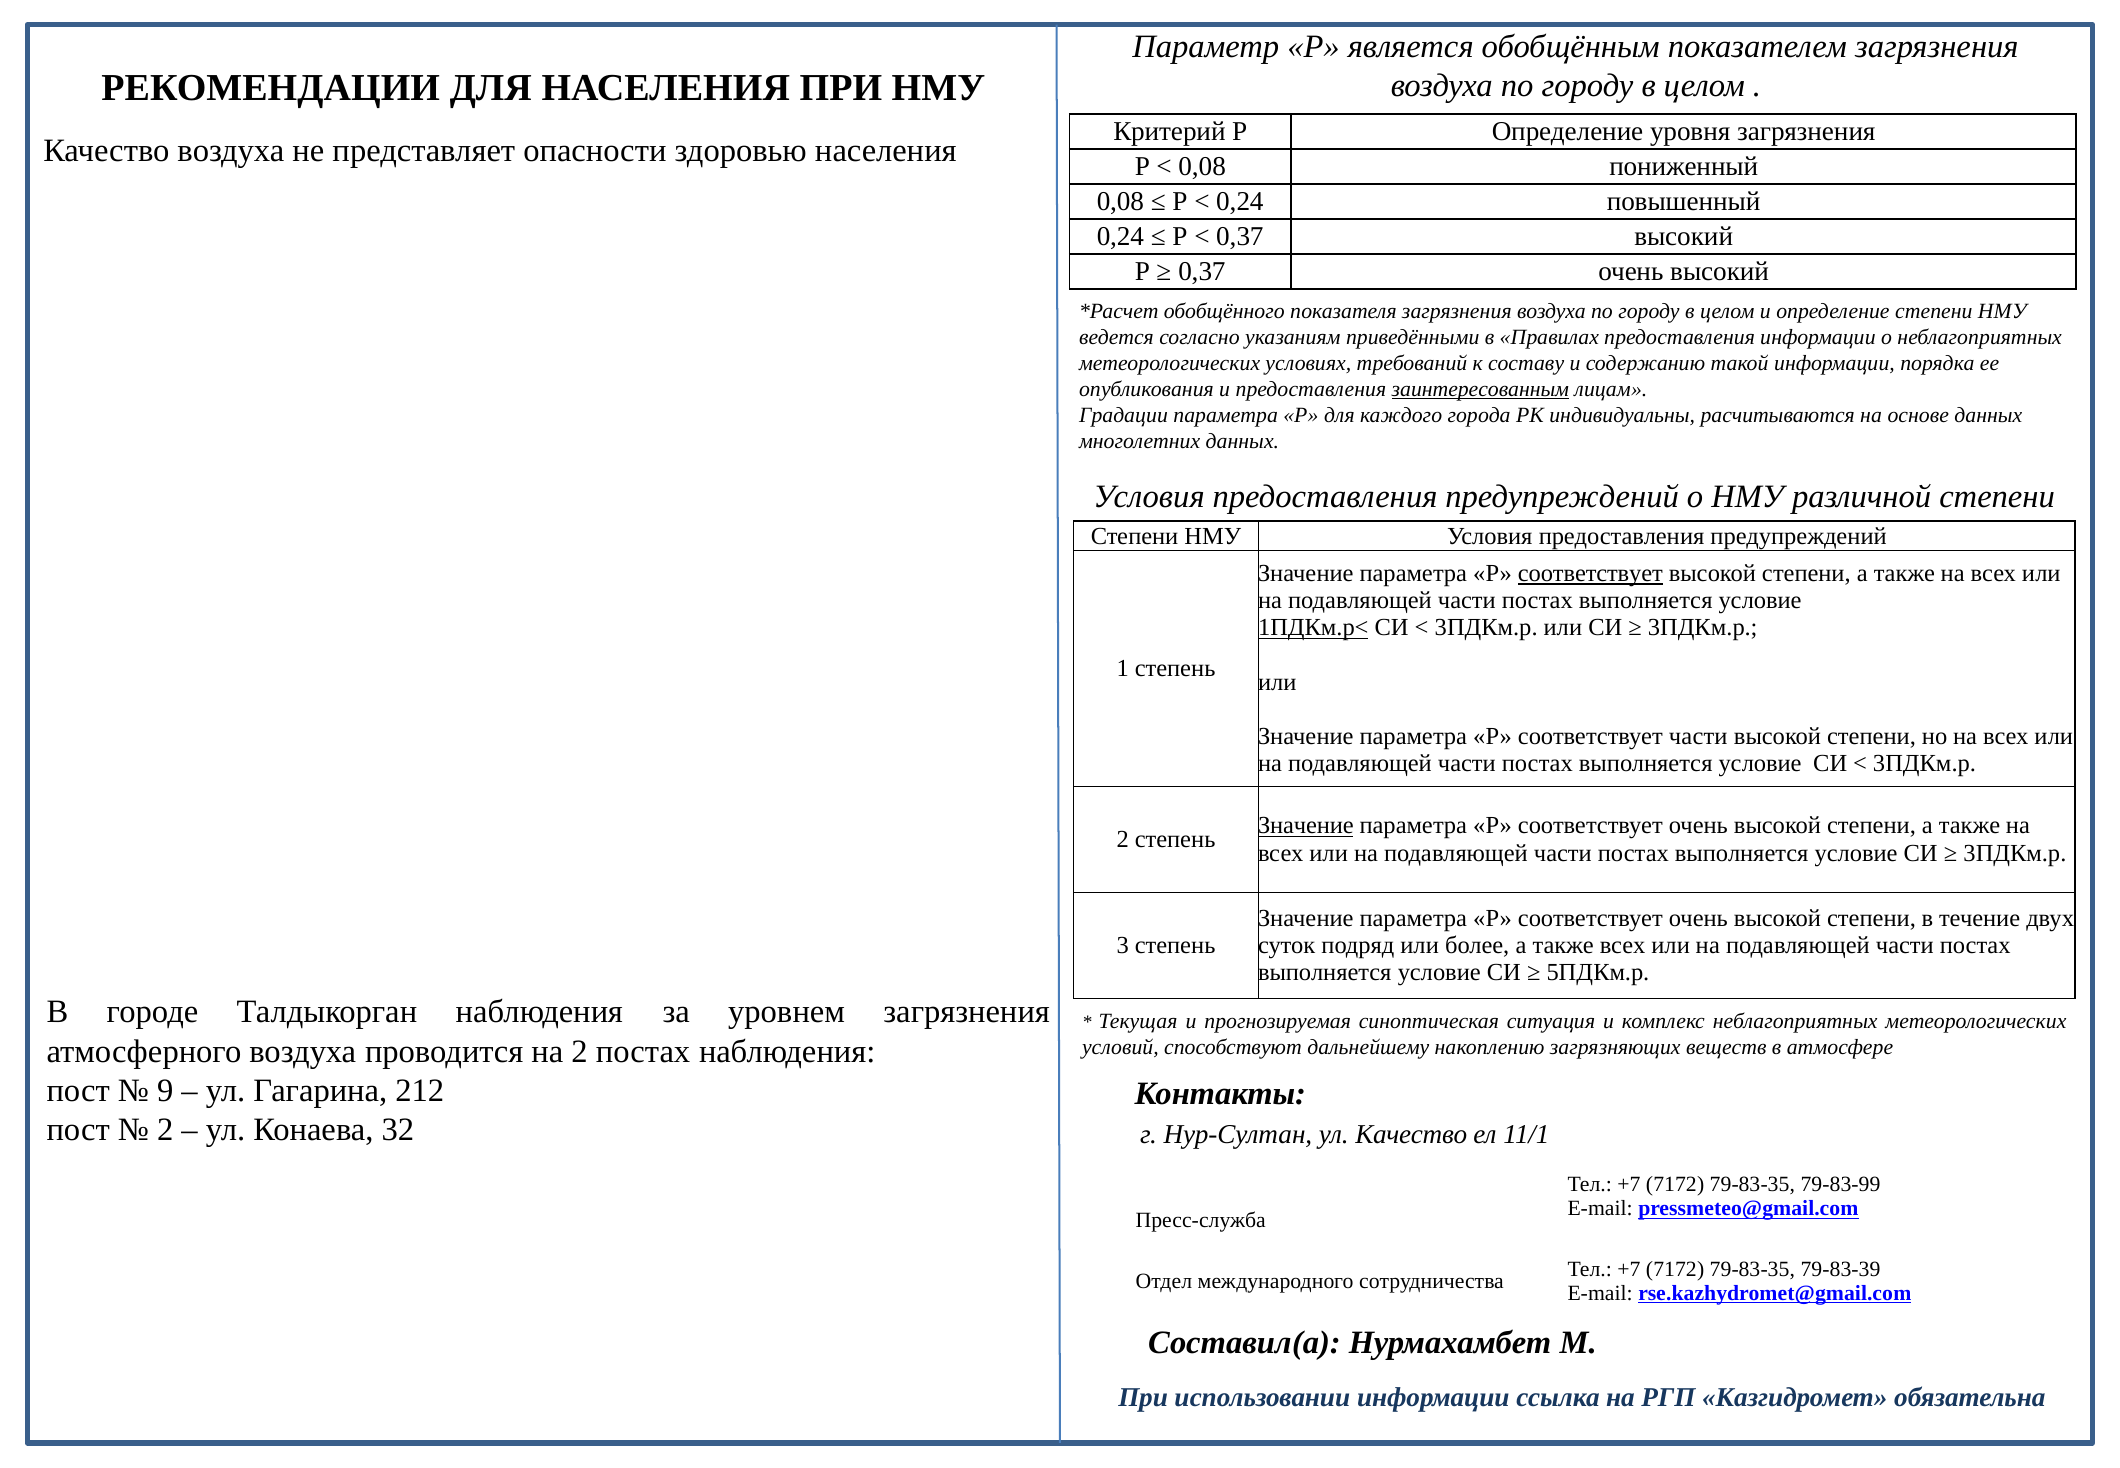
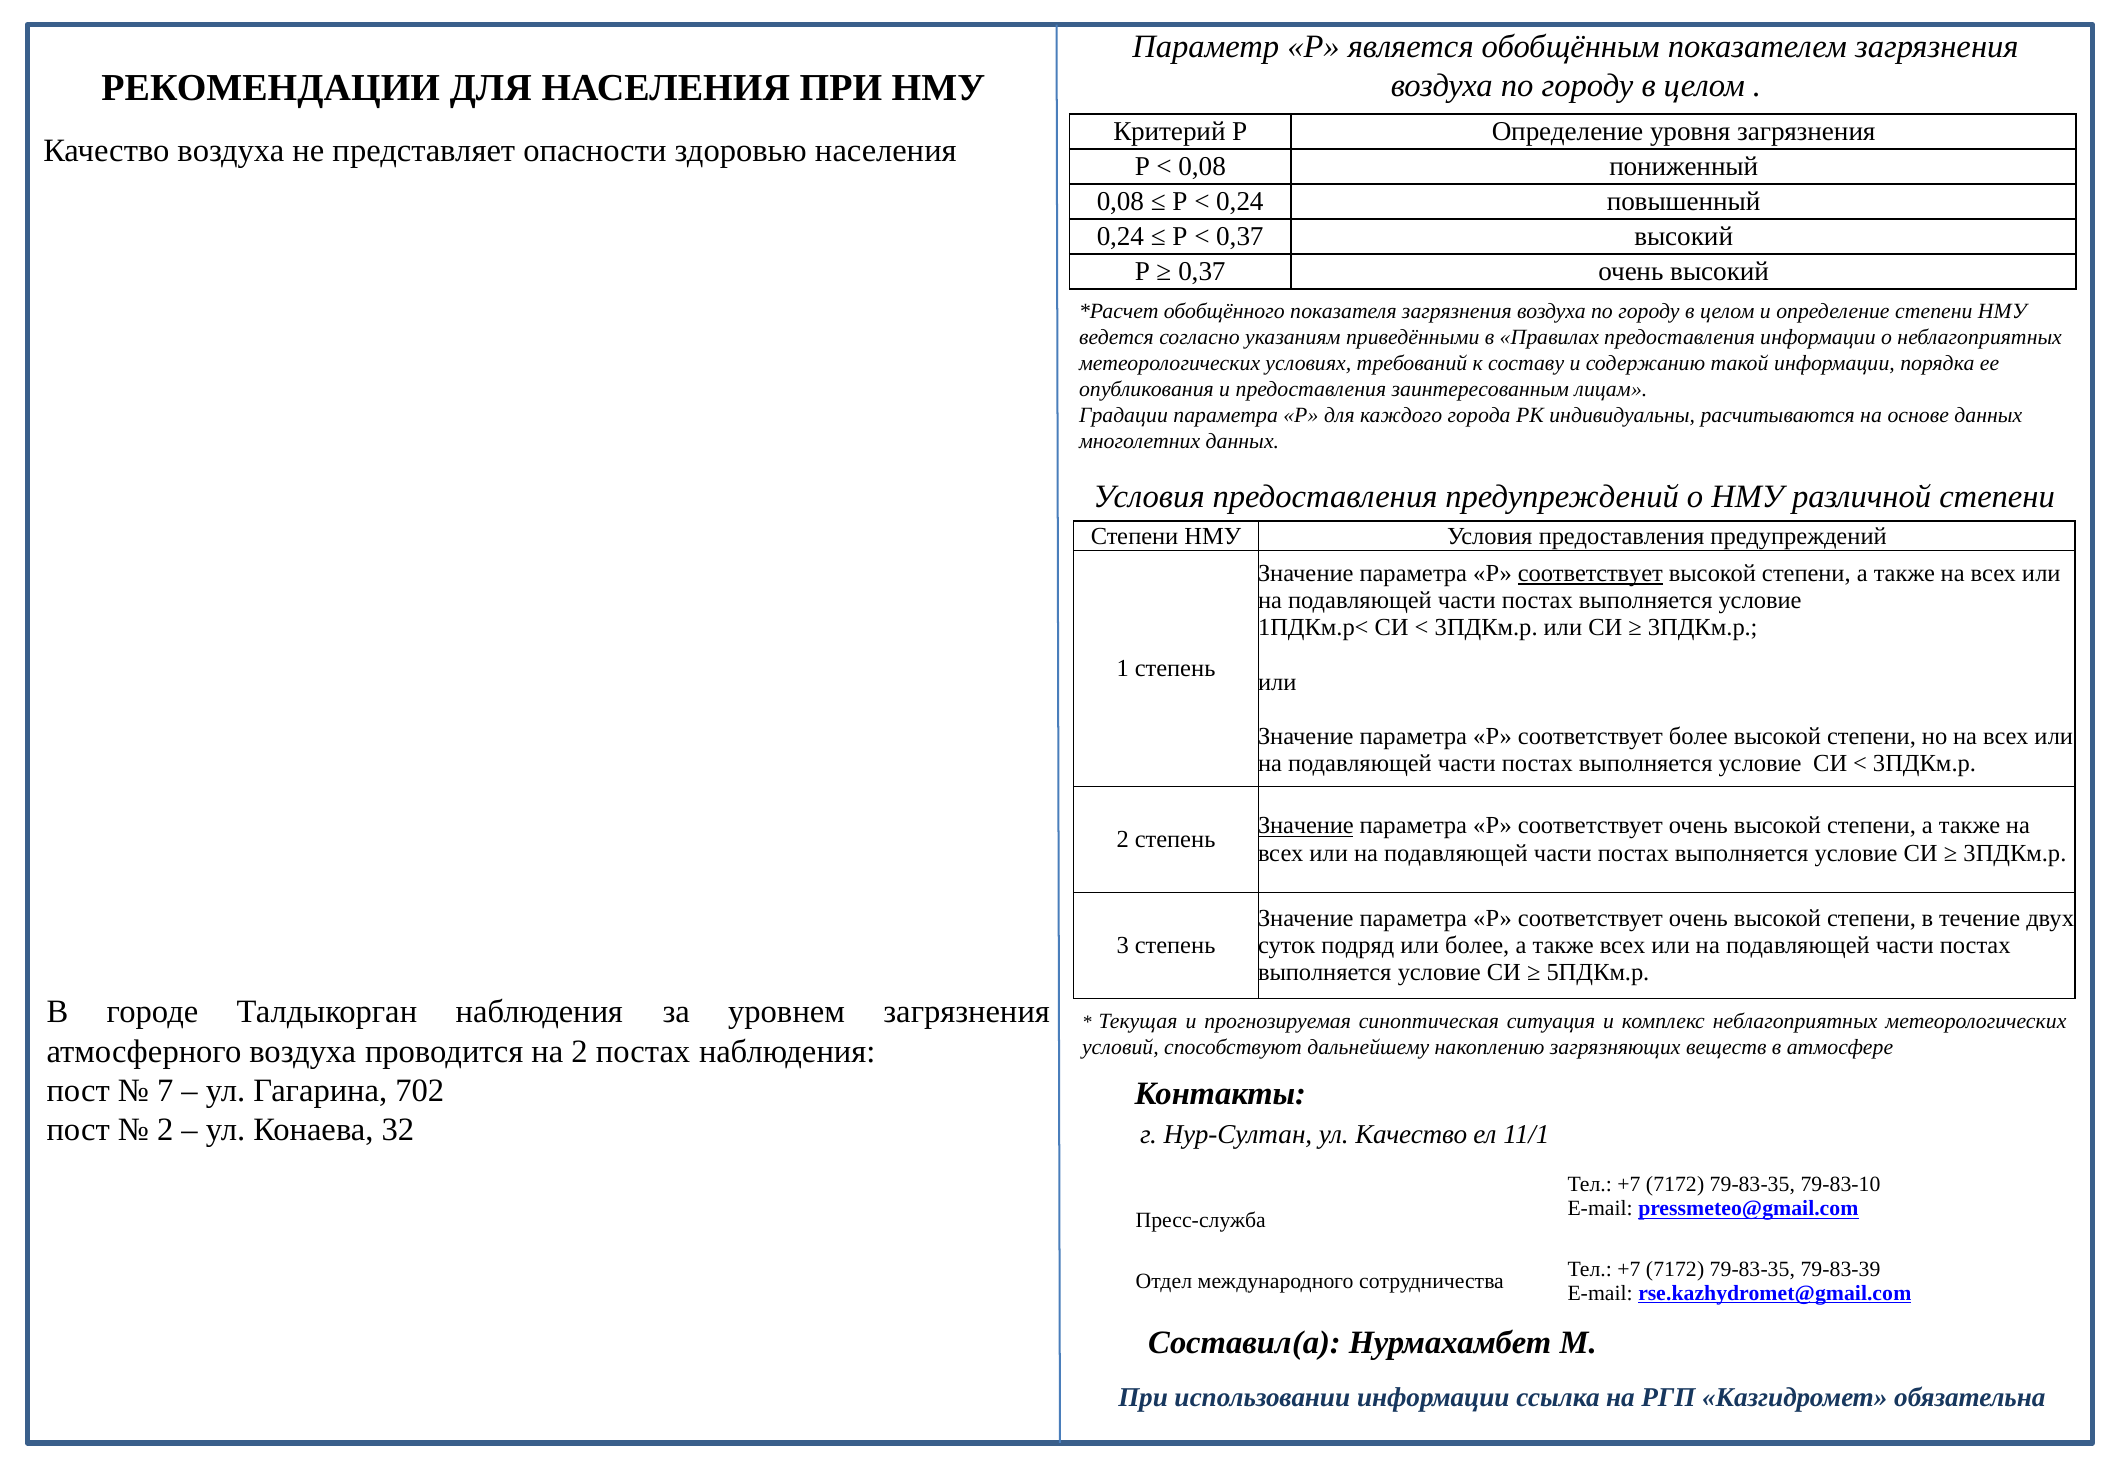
заинтересованным underline: present -> none (1480, 389)
1ПДКм.р< underline: present -> none (1313, 628)
соответствует части: части -> более (1698, 736)
9: 9 -> 7 (165, 1090)
212: 212 -> 702 (420, 1090)
79-83-99: 79-83-99 -> 79-83-10 (1840, 1184)
